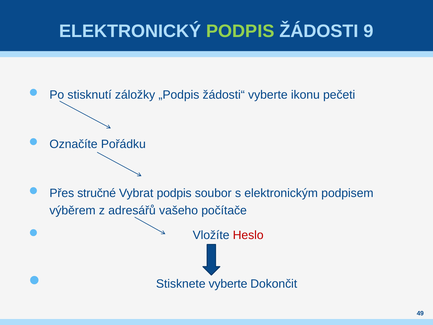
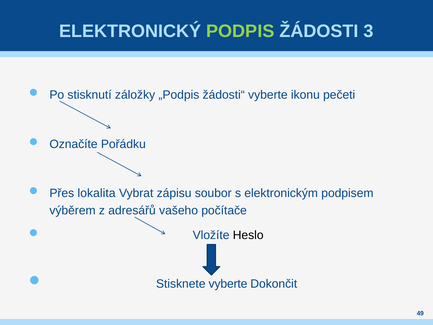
9: 9 -> 3 (368, 31)
stručné: stručné -> lokalita (97, 193)
Vybrat podpis: podpis -> zápisu (174, 193)
Heslo colour: red -> black (248, 235)
